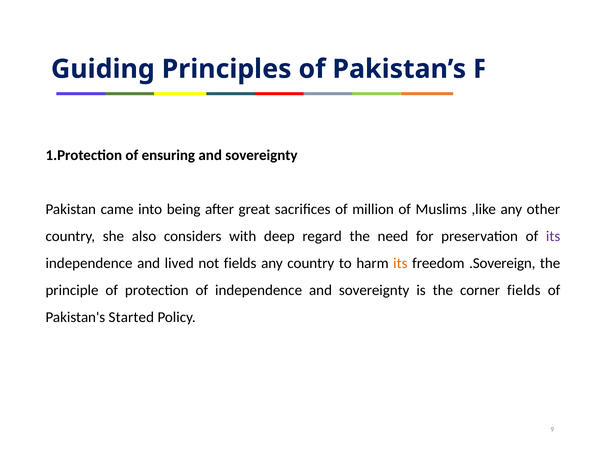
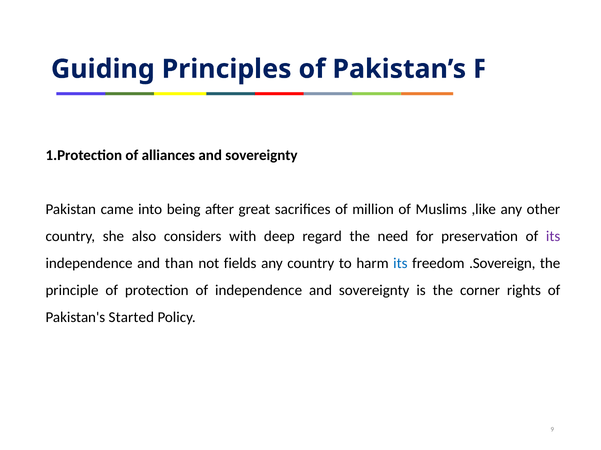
ensuring: ensuring -> alliances (168, 156)
lived: lived -> than (179, 264)
its colour: orange -> blue (400, 264)
corner fields: fields -> rights (524, 291)
